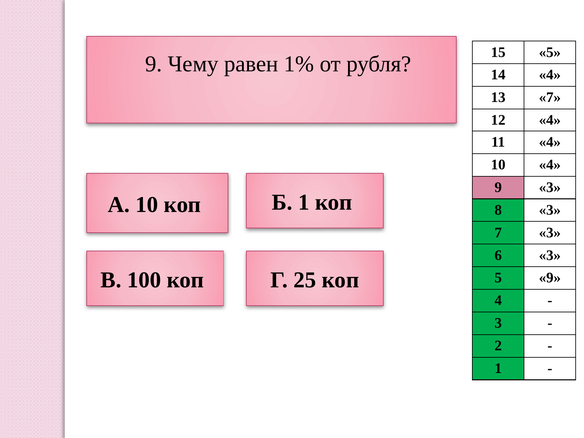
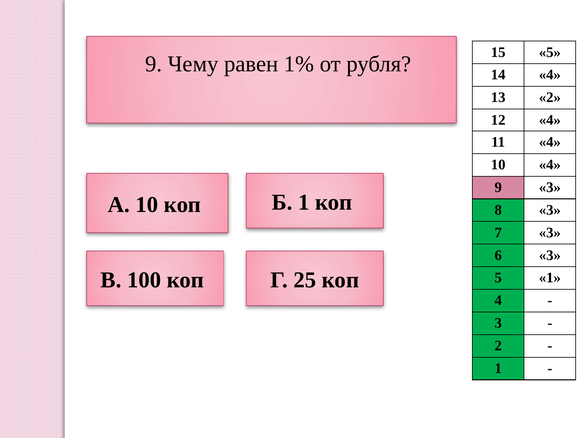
13 7: 7 -> 2 (550, 97)
5 9: 9 -> 1 (550, 278)
